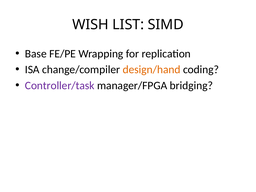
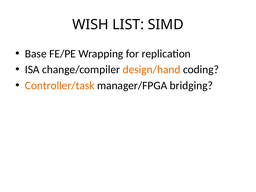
Controller/task colour: purple -> orange (60, 86)
